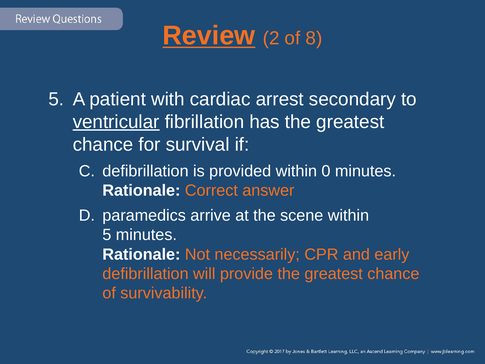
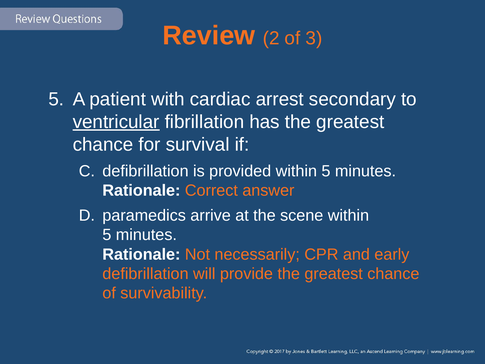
Review underline: present -> none (209, 36)
8: 8 -> 3 (314, 38)
provided within 0: 0 -> 5 (326, 171)
